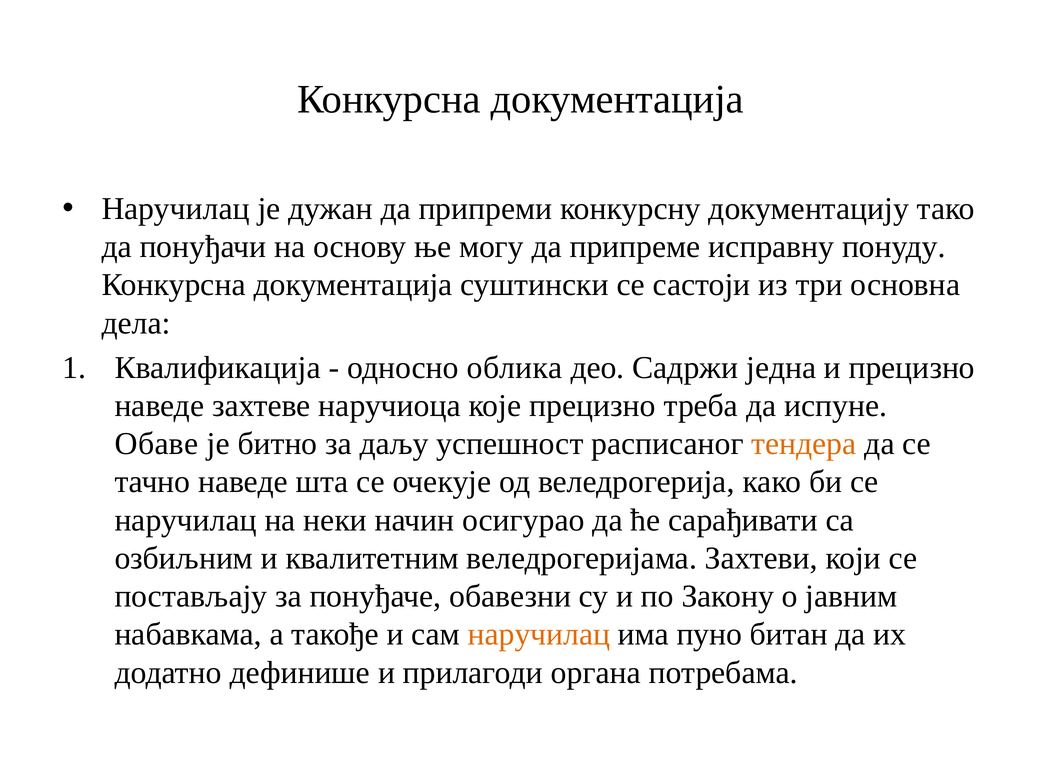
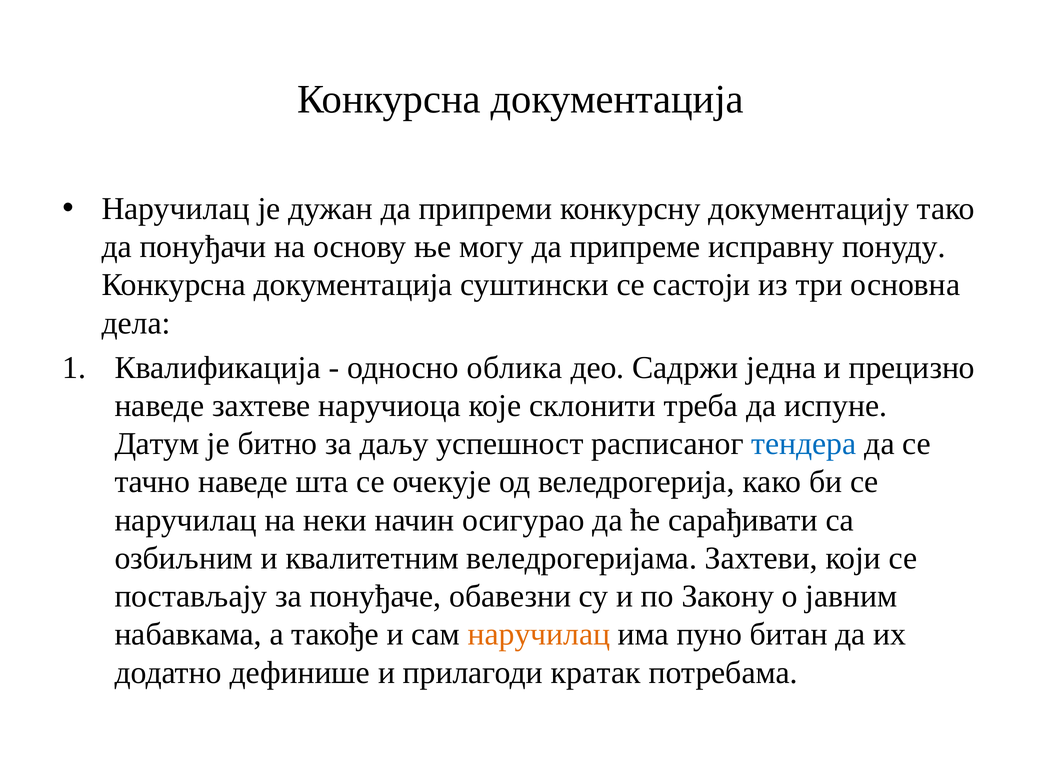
које прецизно: прецизно -> склонити (592, 406)
Обаве: Обаве -> Датум (157, 444)
тендера colour: orange -> blue (804, 444)
органа: органа -> кратак (596, 672)
